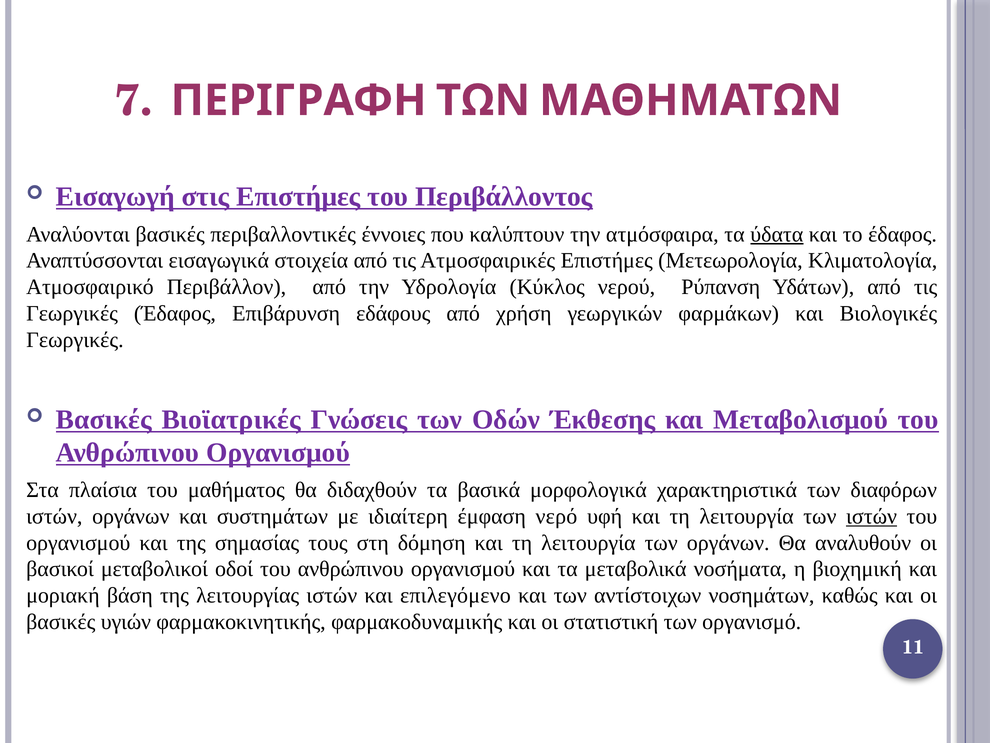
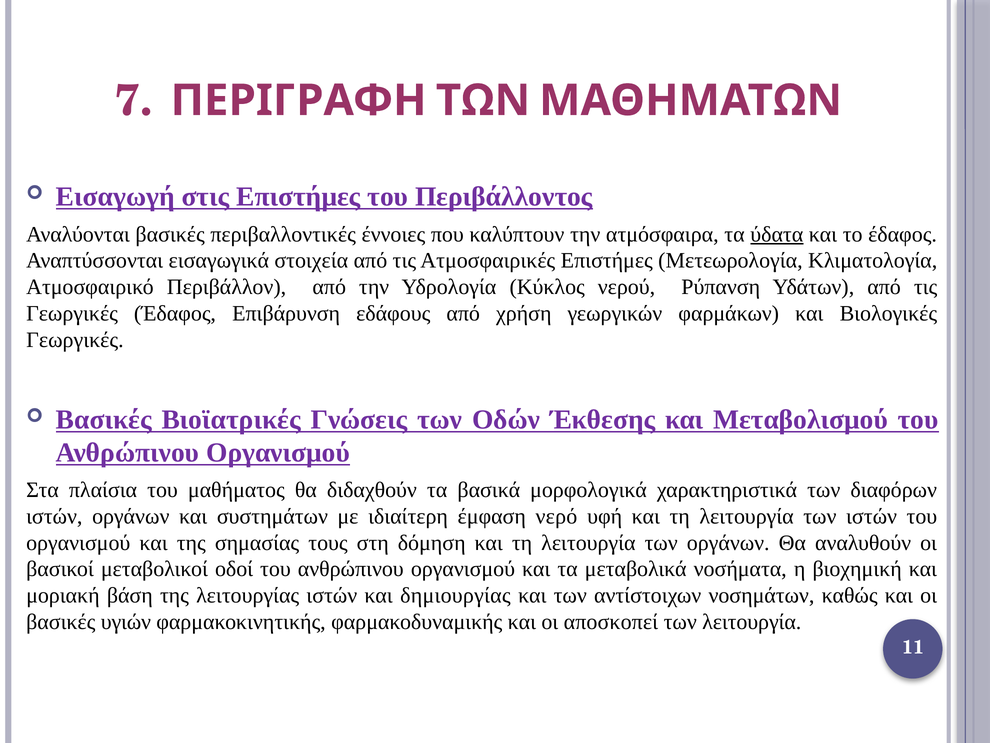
ιστών underline: present -> none (872, 516)
επιλεγόμενο: επιλεγόμενο -> δημιουργίας (455, 595)
στατιστική: στατιστική -> αποσκοπεί (611, 622)
των οργανισμό: οργανισμό -> λειτουργία (752, 622)
